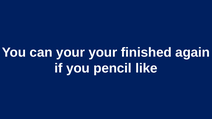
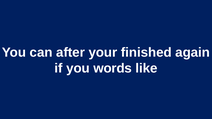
can your: your -> after (70, 52)
pencil: pencil -> words (113, 68)
